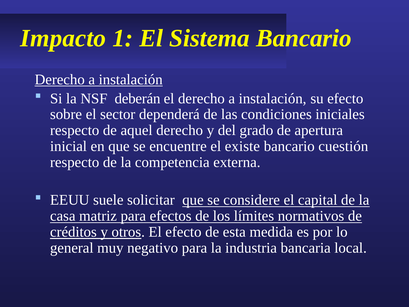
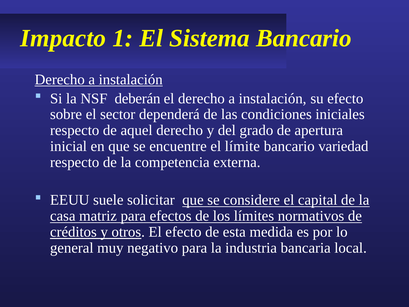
existe: existe -> límite (242, 146)
cuestión: cuestión -> variedad (343, 146)
